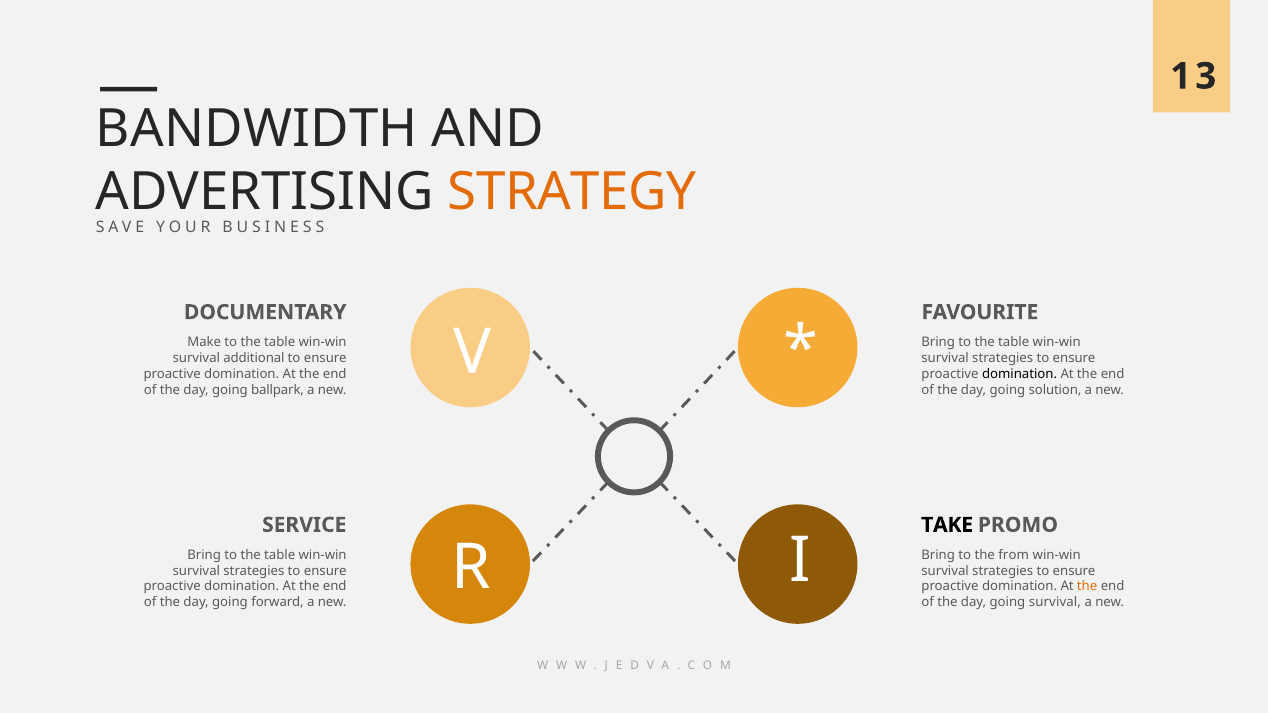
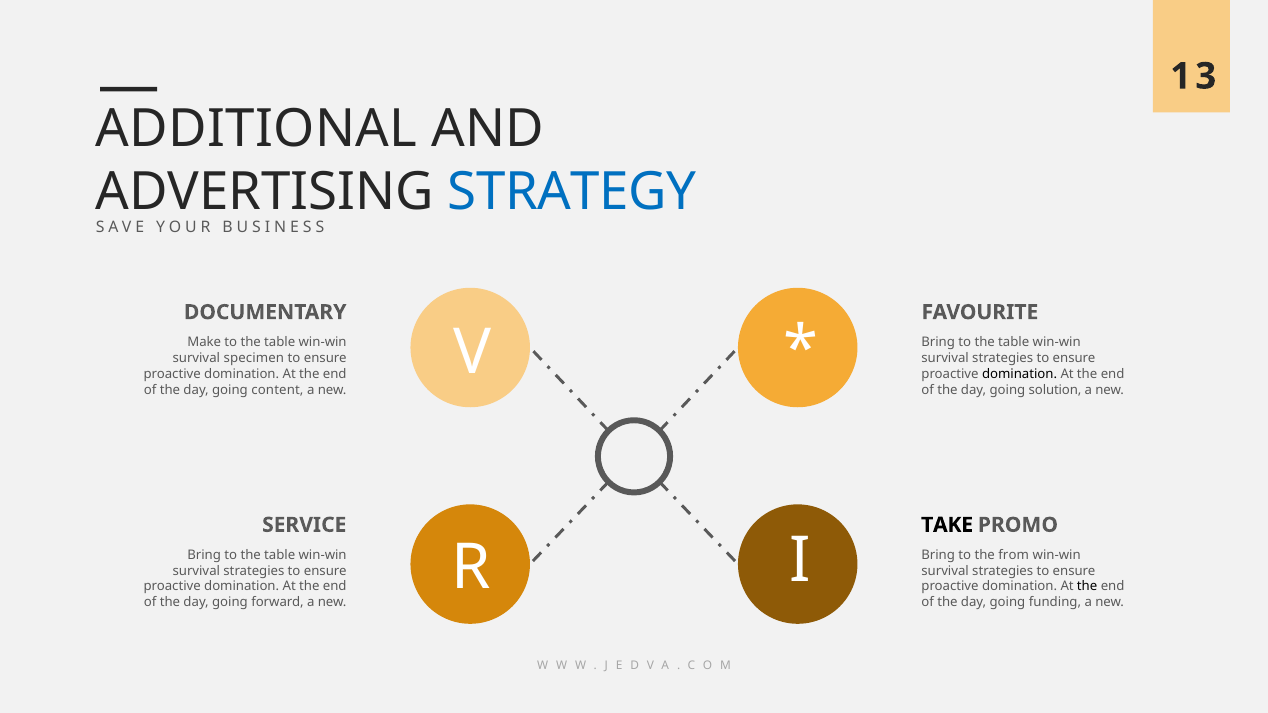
BANDWIDTH: BANDWIDTH -> ADDITIONAL (257, 129)
STRATEGY colour: orange -> blue (572, 193)
additional: additional -> specimen (254, 358)
ballpark: ballpark -> content (277, 390)
the colour: orange -> black (1087, 587)
going survival: survival -> funding (1055, 603)
